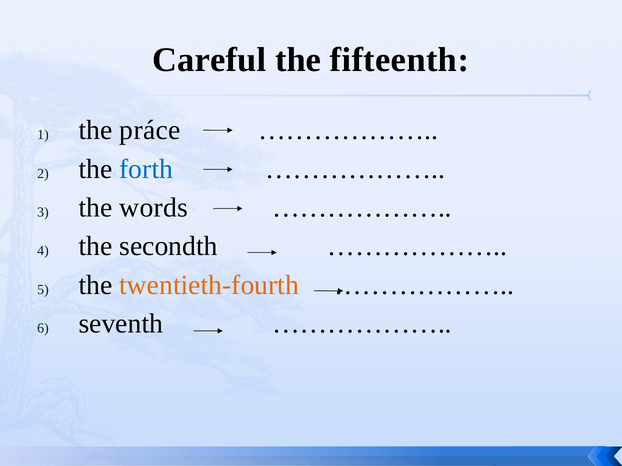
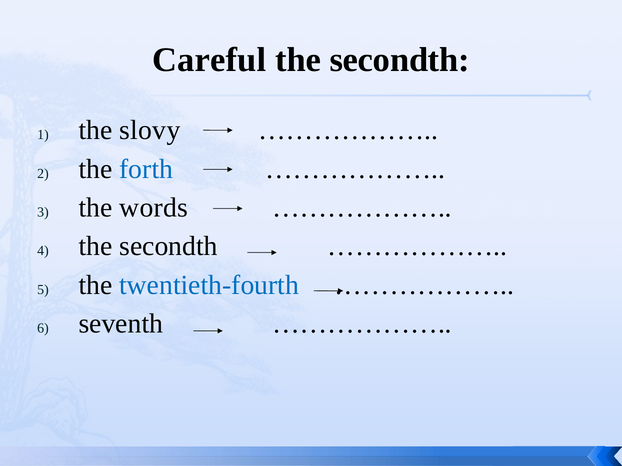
fifteenth: fifteenth -> secondth (400, 60)
práce: práce -> slovy (150, 130)
twentieth-fourth colour: orange -> blue (209, 285)
